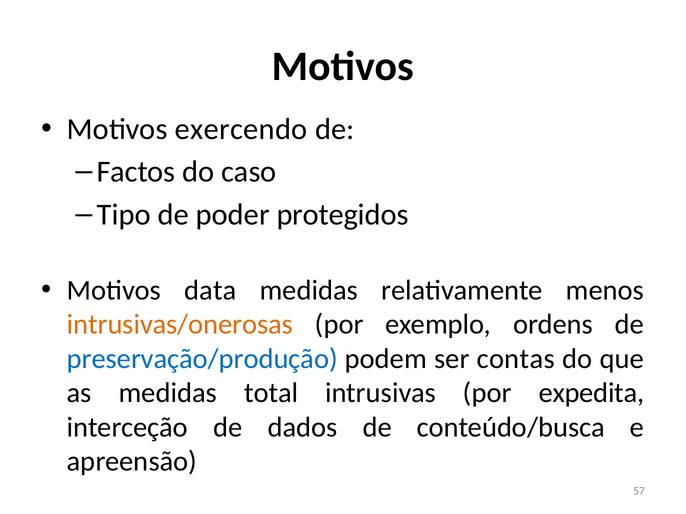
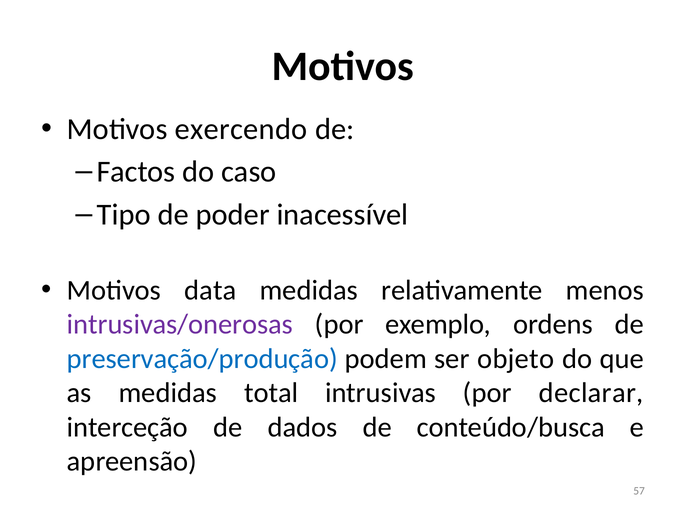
protegidos: protegidos -> inacessível (342, 215)
intrusivas/onerosas colour: orange -> purple (180, 325)
contas: contas -> objeto (516, 359)
expedita: expedita -> declarar (591, 393)
